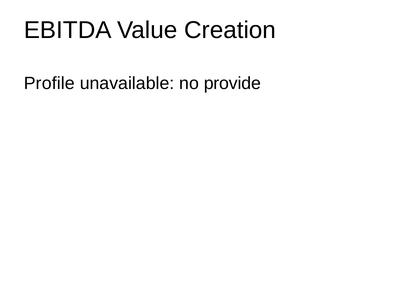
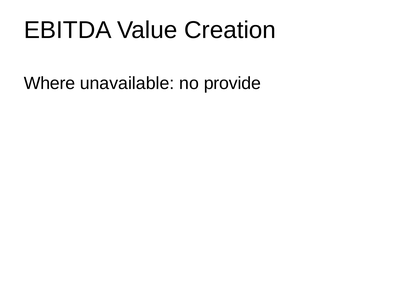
Profile: Profile -> Where (49, 83)
